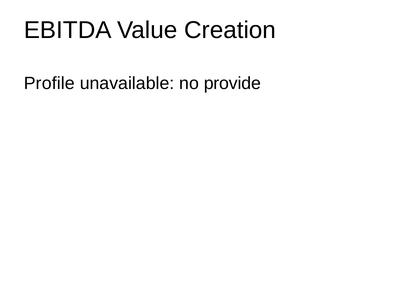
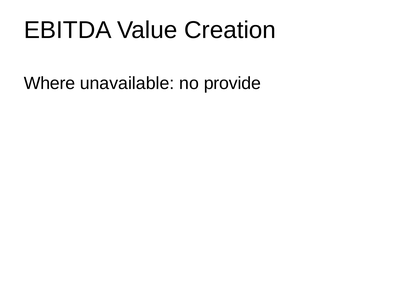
Profile: Profile -> Where (49, 83)
